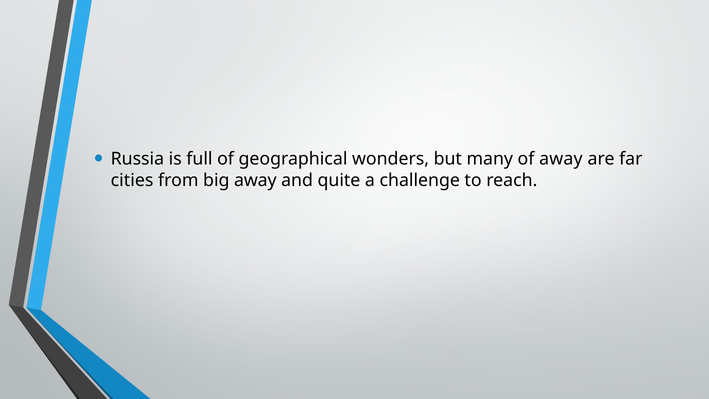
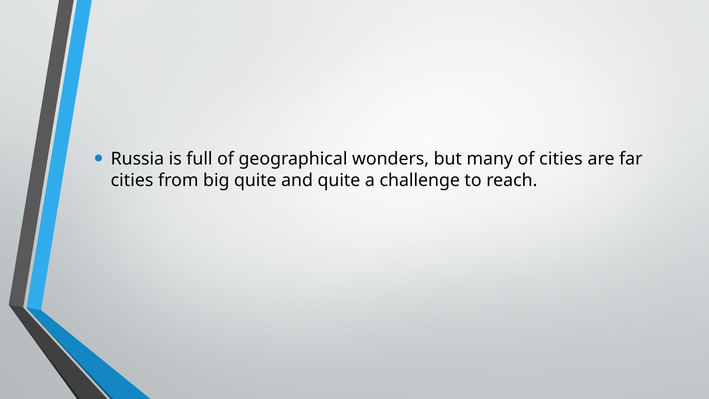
of away: away -> cities (561, 159)
big away: away -> quite (255, 180)
